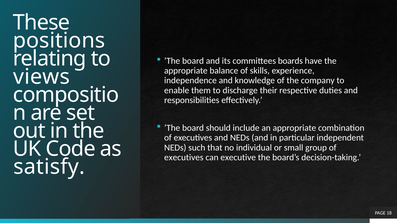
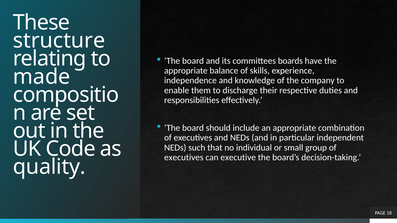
positions: positions -> structure (59, 41)
views: views -> made (42, 77)
satisfy: satisfy -> quality (49, 167)
